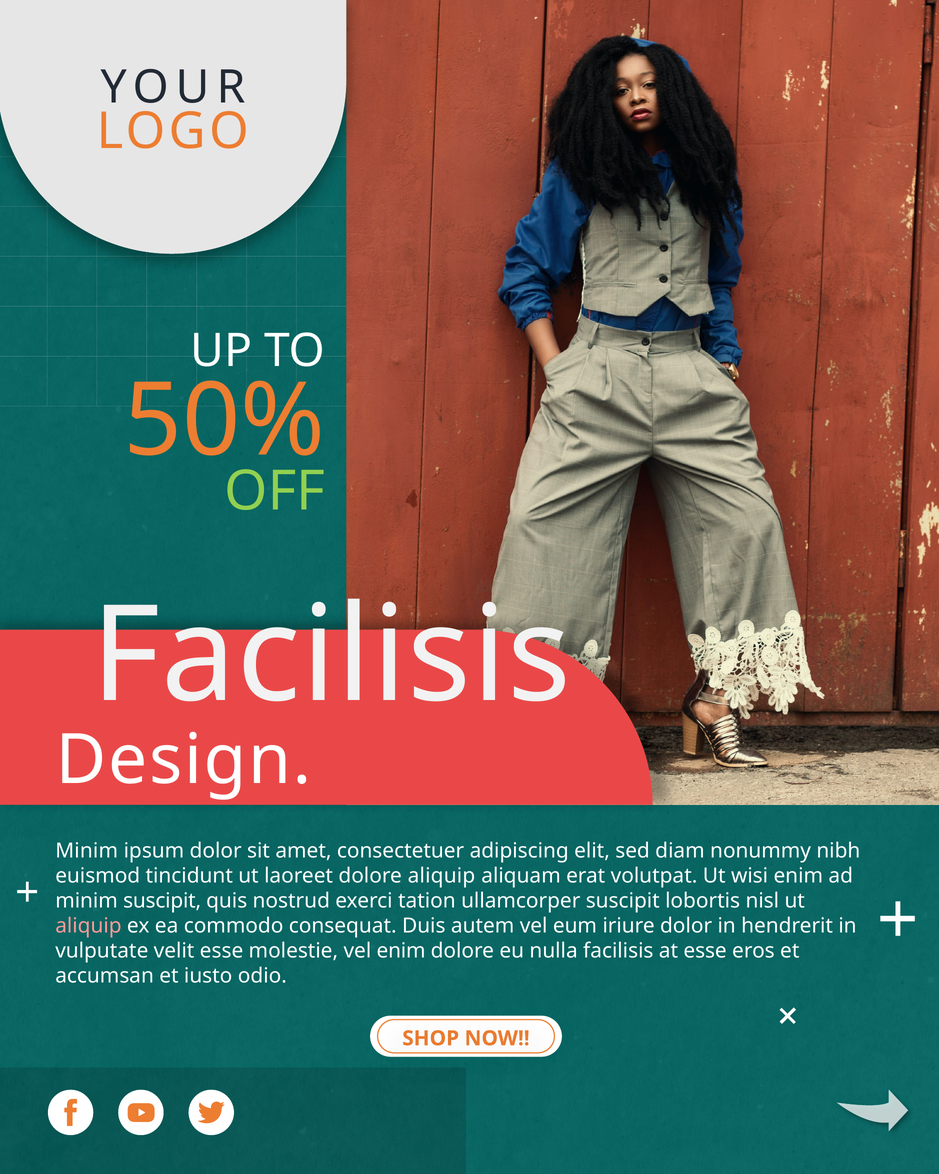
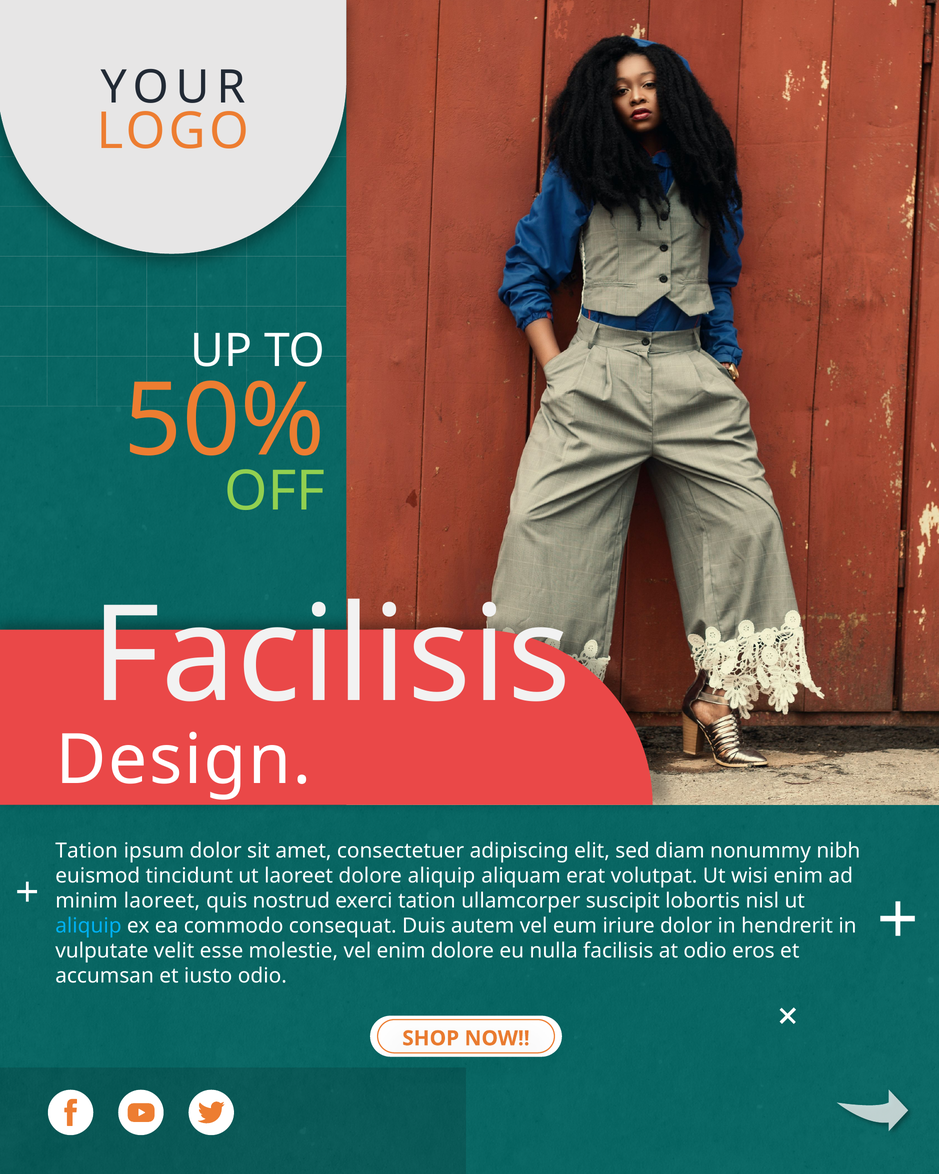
Minim: Minim -> Tation (87, 851)
minim suscipit: suscipit -> laoreet (162, 901)
aliquip colour: pink -> light blue (88, 926)
at esse: esse -> odio (705, 951)
